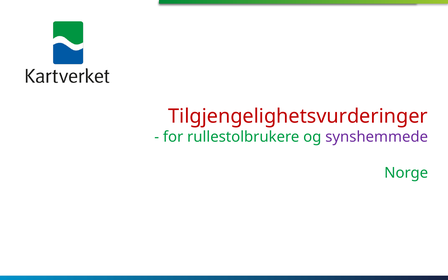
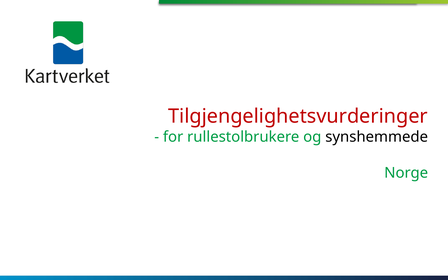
synshemmede colour: purple -> black (377, 137)
